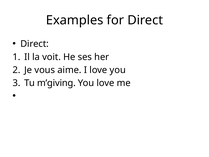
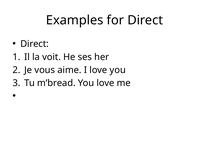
m’giving: m’giving -> m’bread (56, 83)
